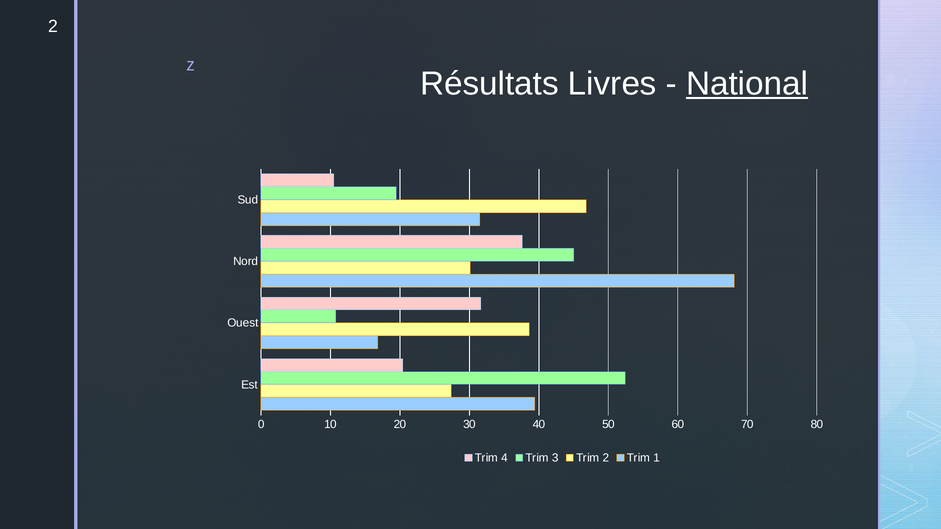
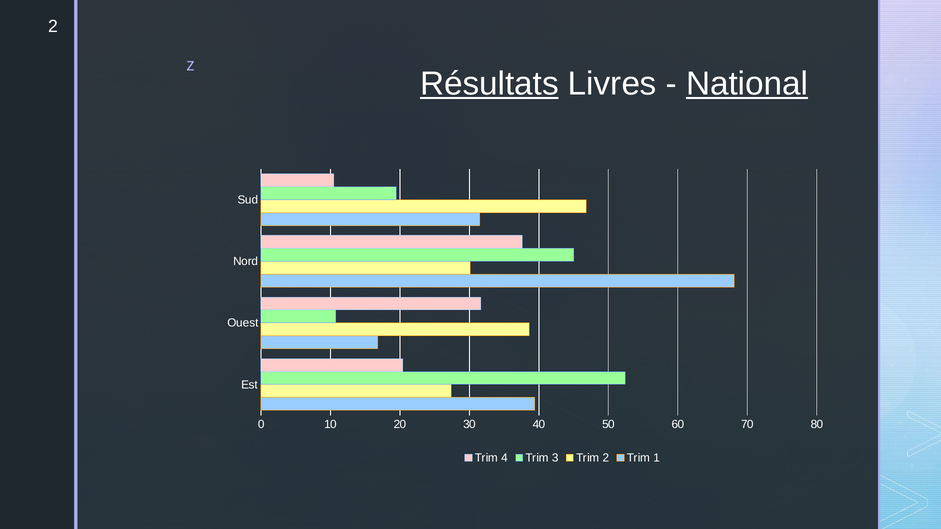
Résultats underline: none -> present (489, 84)
